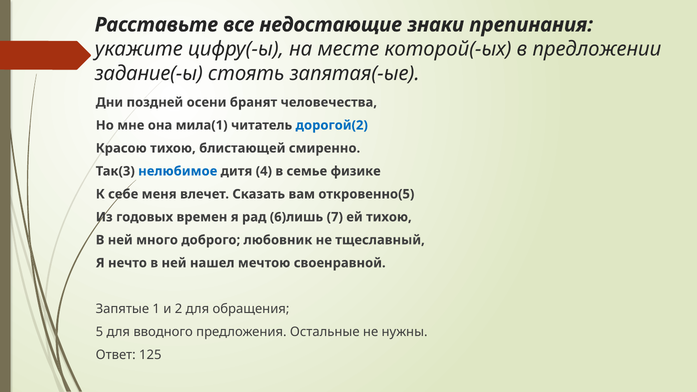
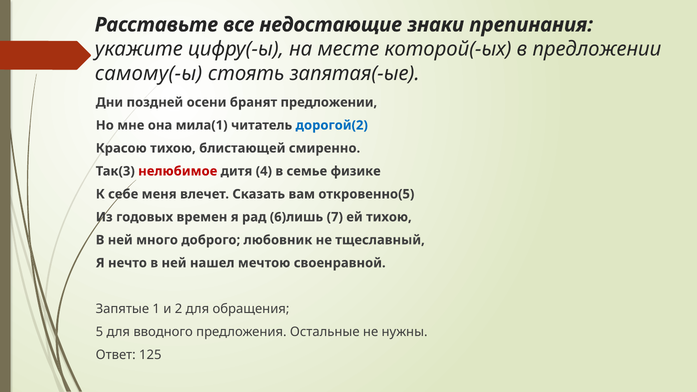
задание(-ы: задание(-ы -> самому(-ы (149, 74)
бранят человечества: человечества -> предложении (329, 102)
нелюбимое colour: blue -> red (178, 171)
